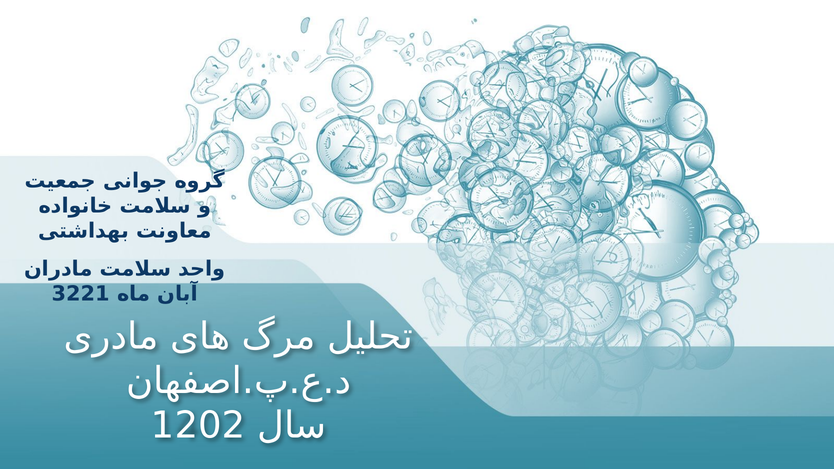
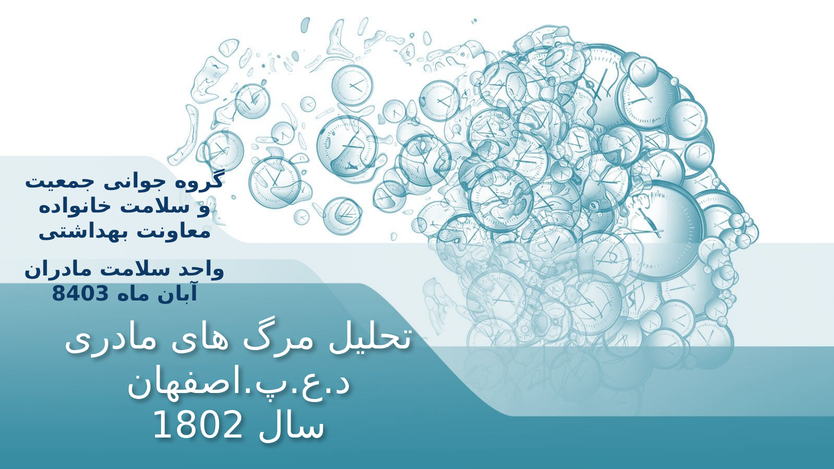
3221: 3221 -> 8403 (81, 294)
1202: 1202 -> 1802 (198, 426)
